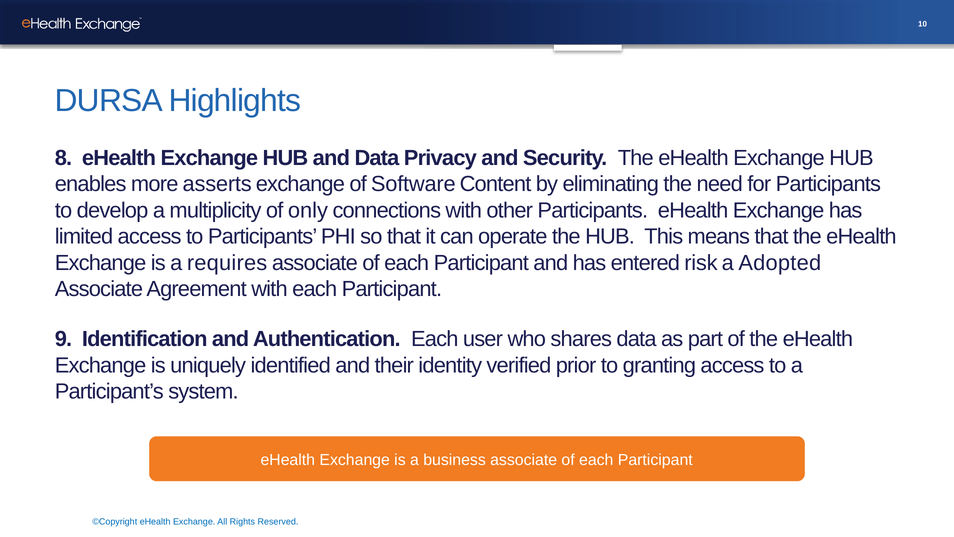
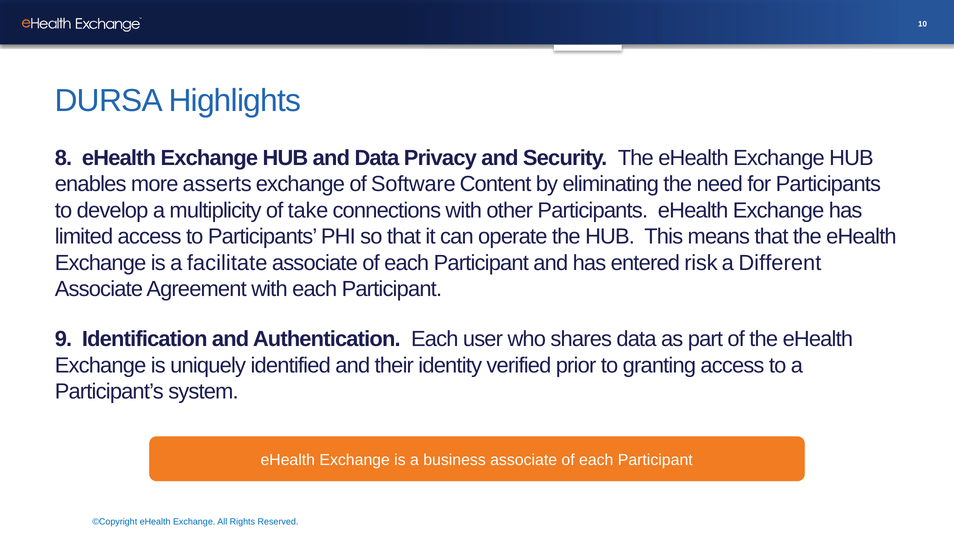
only: only -> take (308, 210)
requires: requires -> facilitate (227, 263)
Adopted: Adopted -> Different (780, 263)
